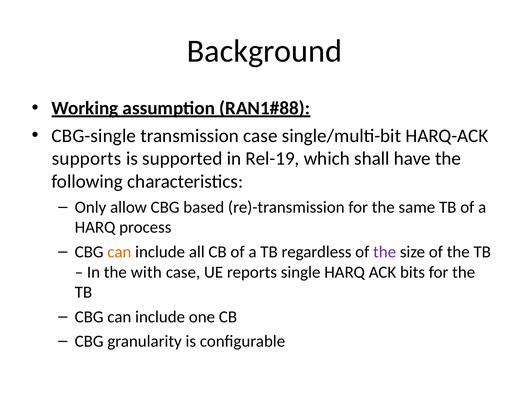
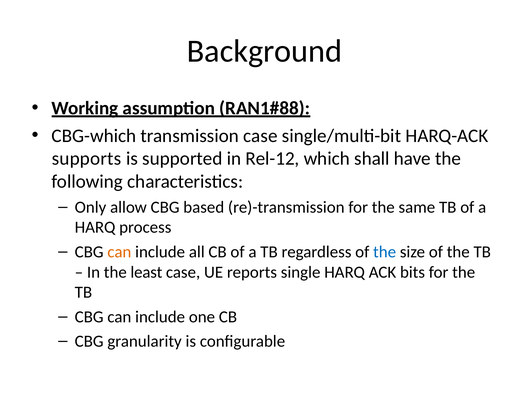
CBG-single: CBG-single -> CBG-which (94, 136)
Rel-19: Rel-19 -> Rel-12 (272, 159)
the colour: purple -> blue (385, 252)
with: with -> least (146, 272)
